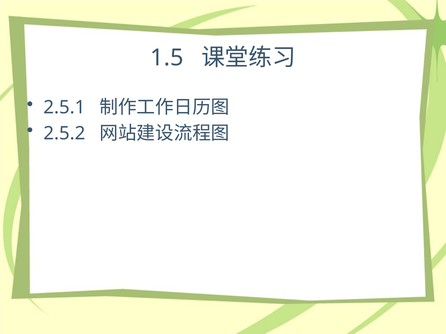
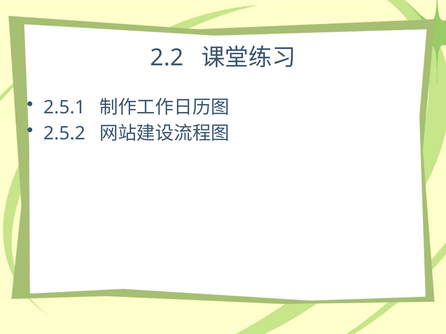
1.5: 1.5 -> 2.2 (167, 58)
